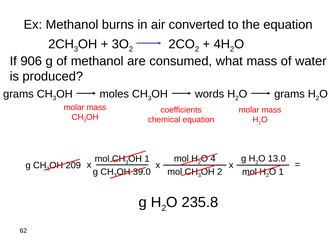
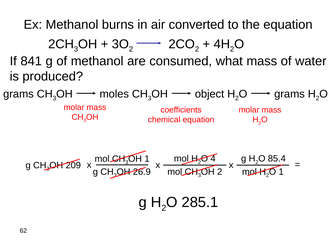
906: 906 -> 841 (31, 61)
words: words -> object (210, 94)
13.0: 13.0 -> 85.4 (277, 159)
39.0: 39.0 -> 26.9 (142, 172)
235.8: 235.8 -> 285.1 (200, 203)
